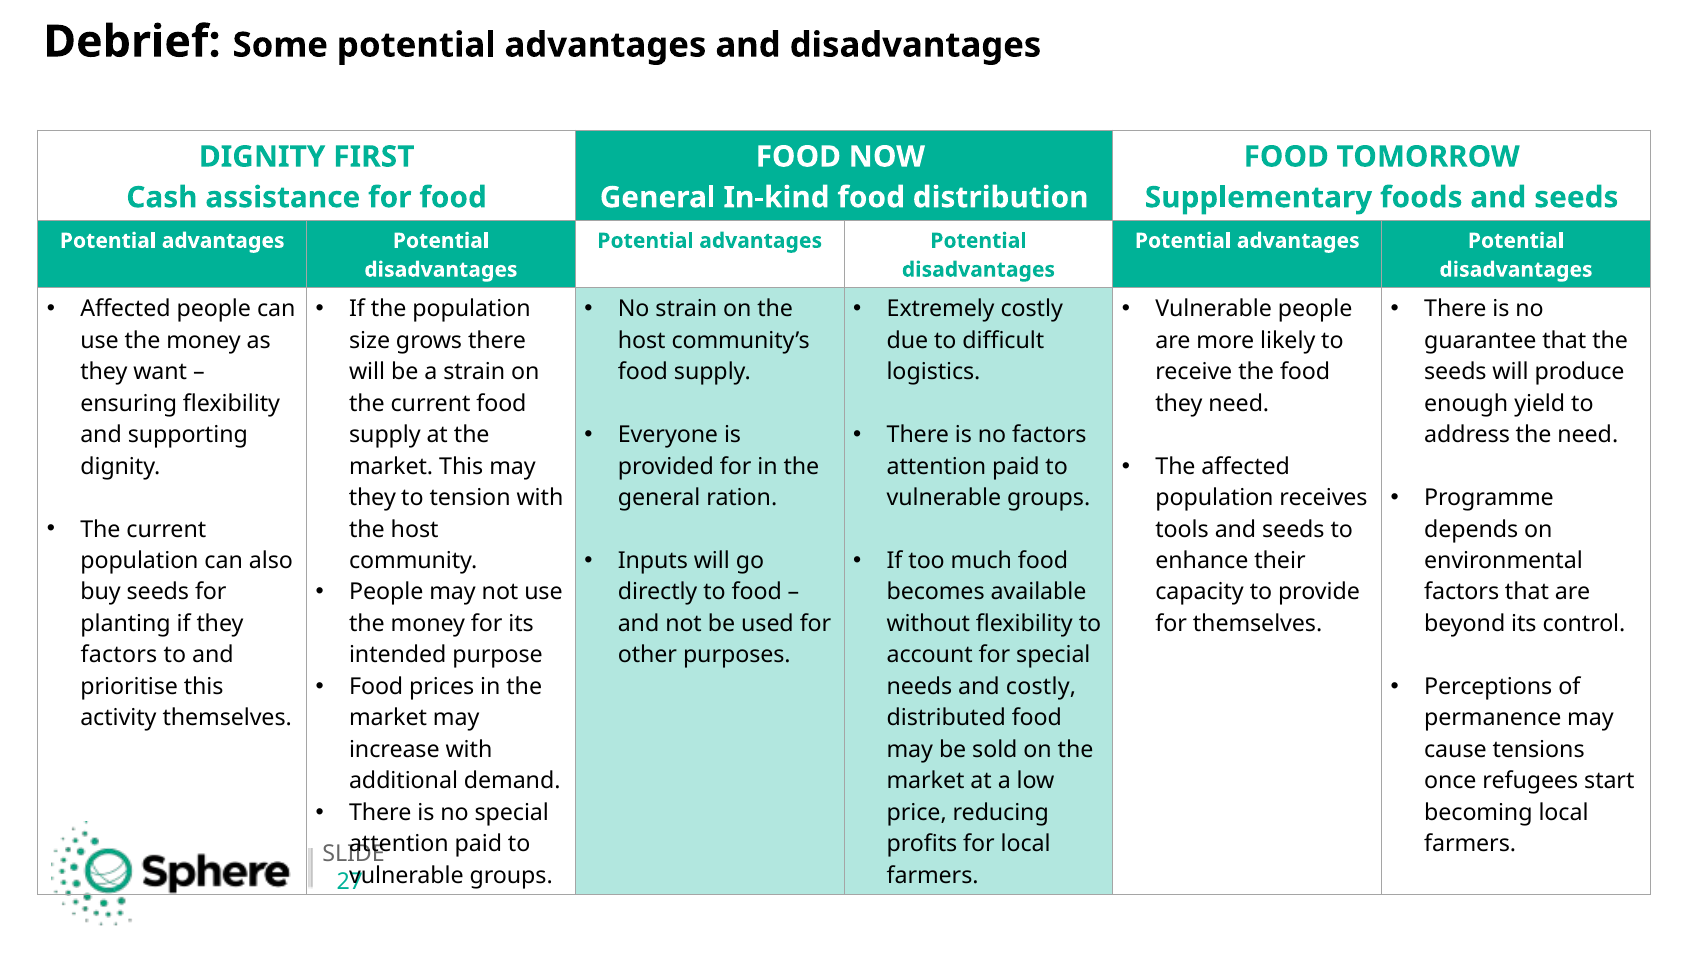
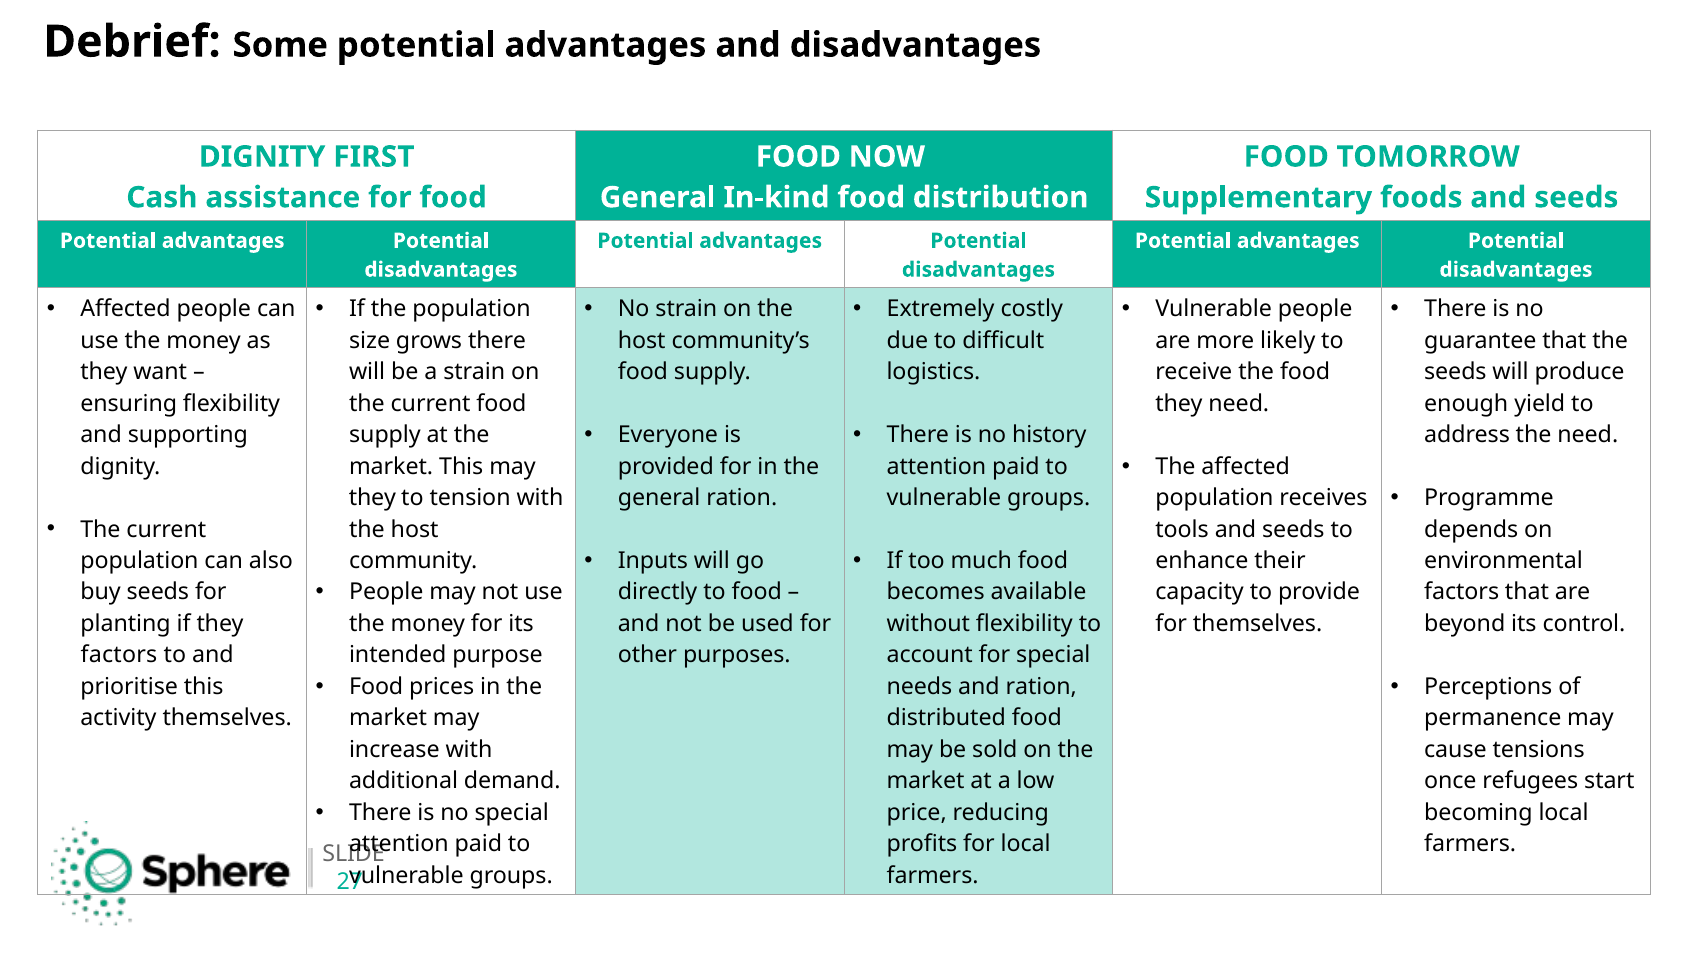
no factors: factors -> history (1049, 435)
and costly: costly -> ration (1041, 687)
